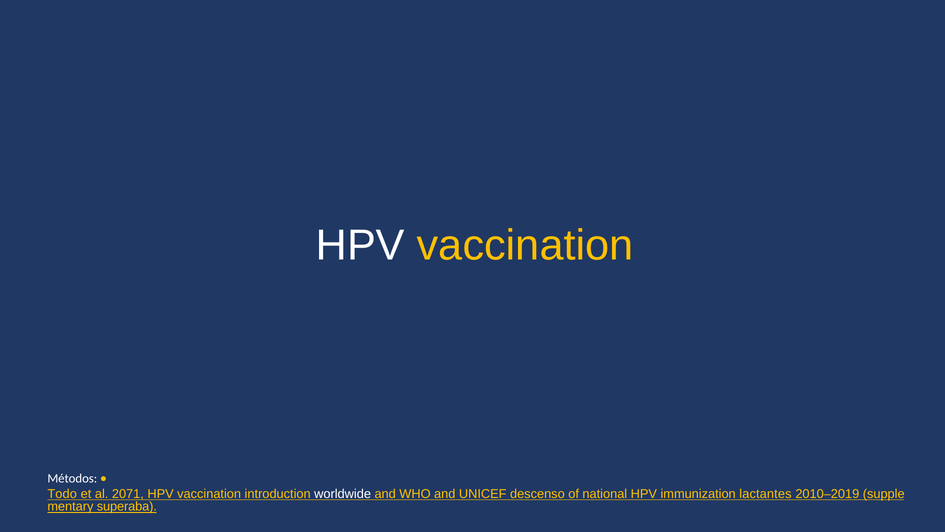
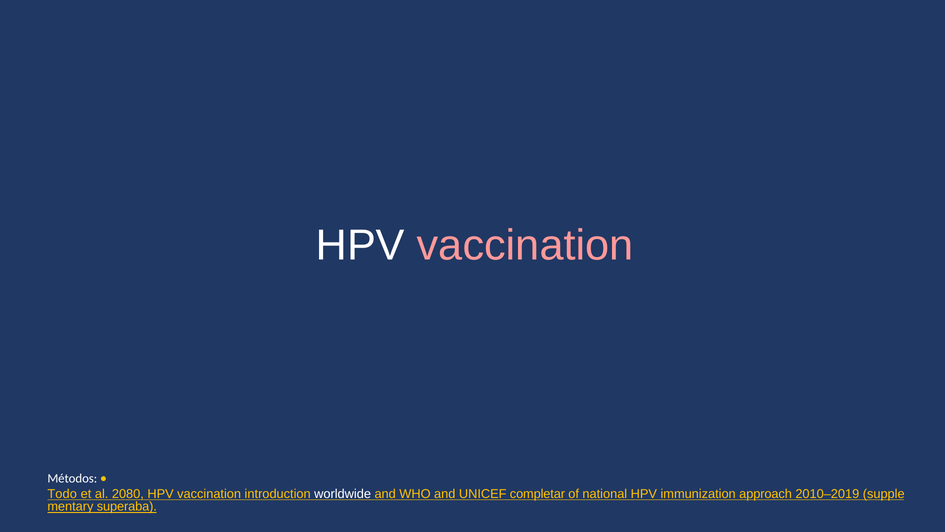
vaccination colour: yellow -> pink (525, 245)
2071: 2071 -> 2080 (128, 494)
descenso: descenso -> completar (537, 494)
lactantes: lactantes -> approach (766, 494)
